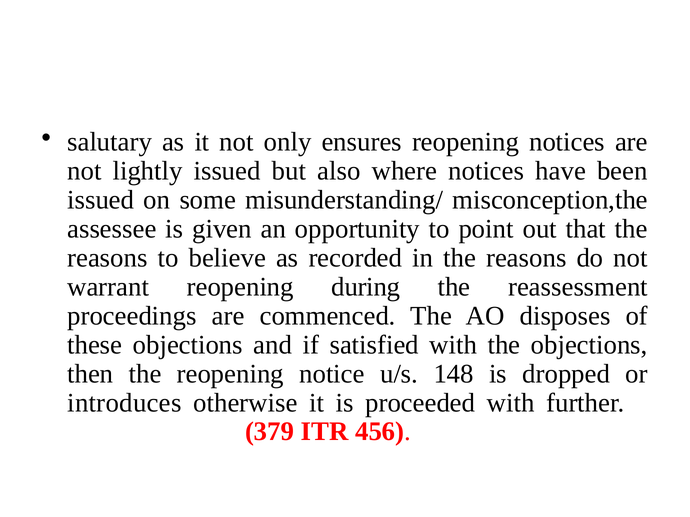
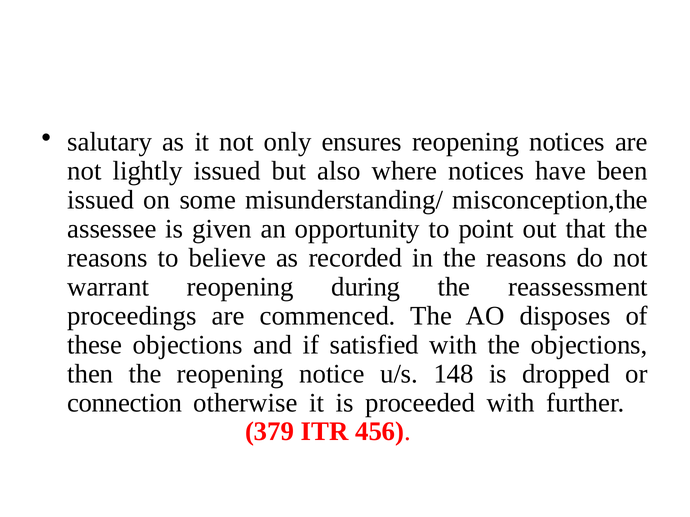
introduces: introduces -> connection (125, 403)
